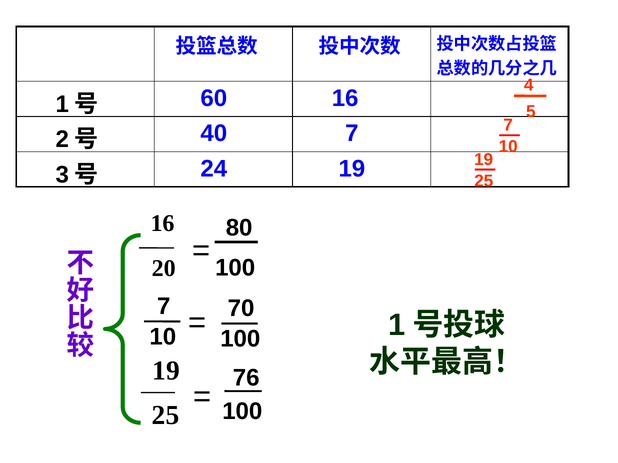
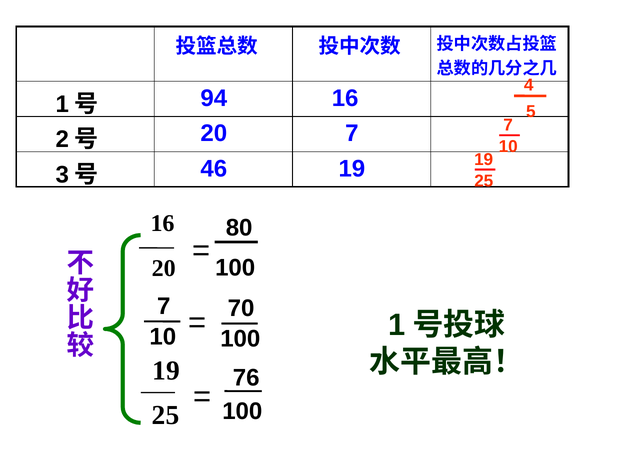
60: 60 -> 94 (214, 98)
40: 40 -> 20 (214, 134)
24: 24 -> 46 (214, 169)
